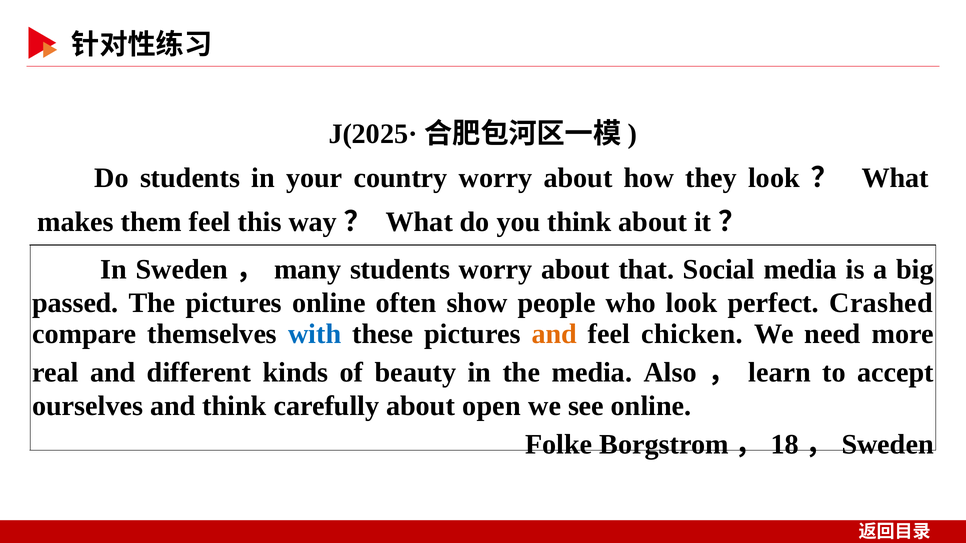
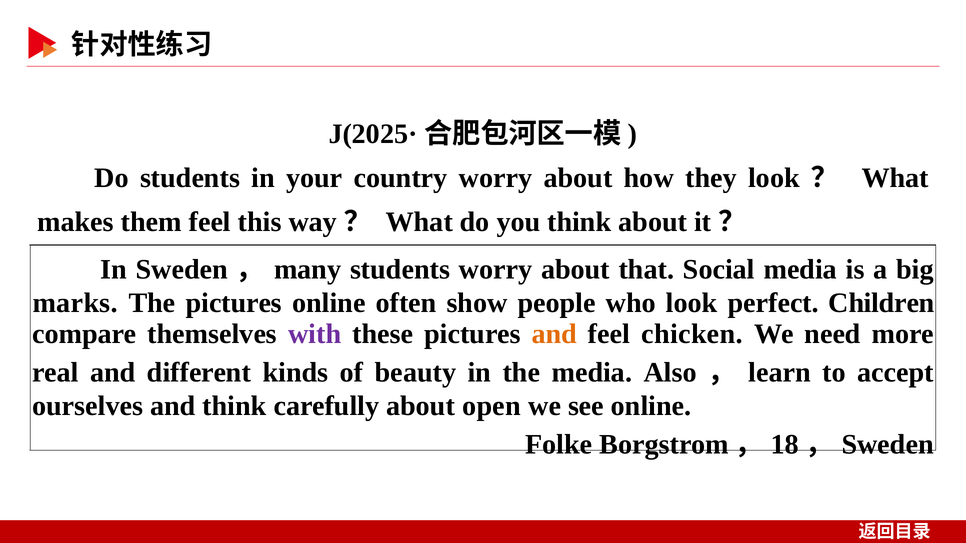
passed: passed -> marks (75, 303)
Crashed: Crashed -> Children (881, 303)
with colour: blue -> purple (315, 334)
